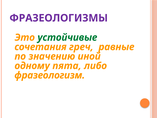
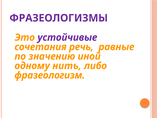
устойчивые colour: green -> purple (67, 37)
греч: греч -> речь (81, 47)
пята: пята -> нить (67, 66)
